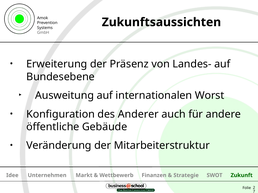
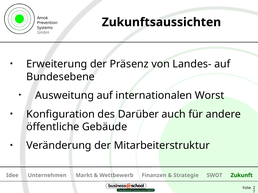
Anderer: Anderer -> Darüber (138, 114)
